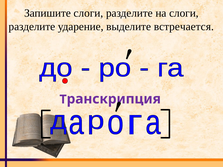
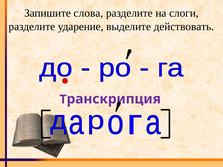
Запишите слоги: слоги -> слова (88, 13)
встречается: встречается -> действовать (184, 27)
